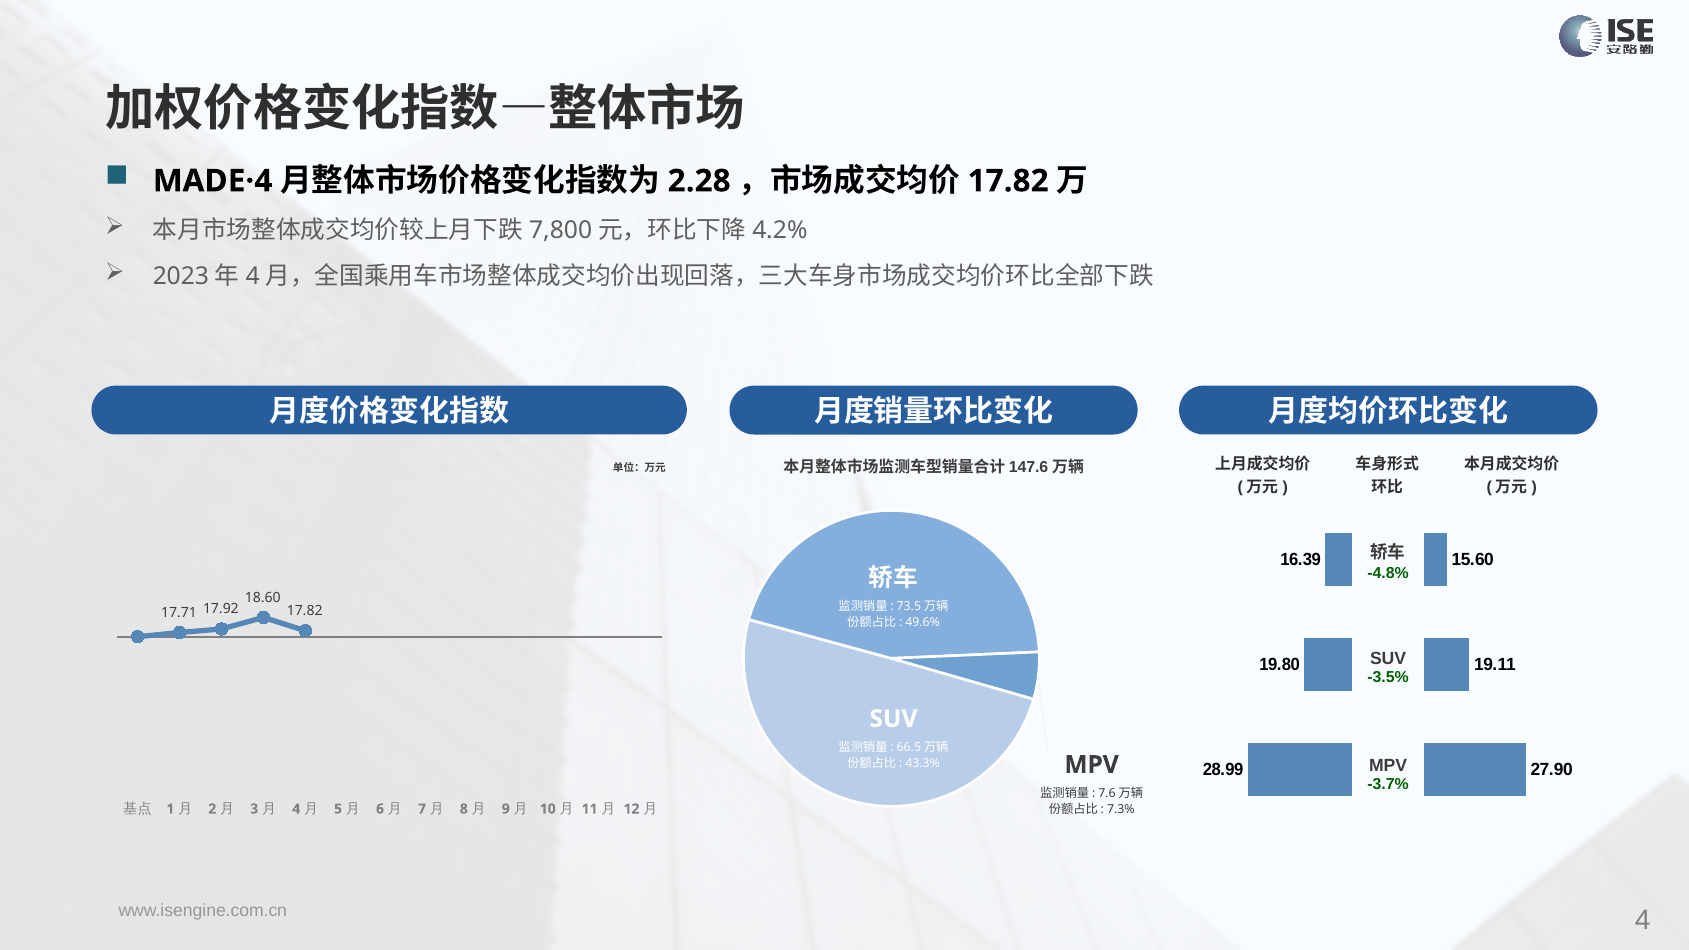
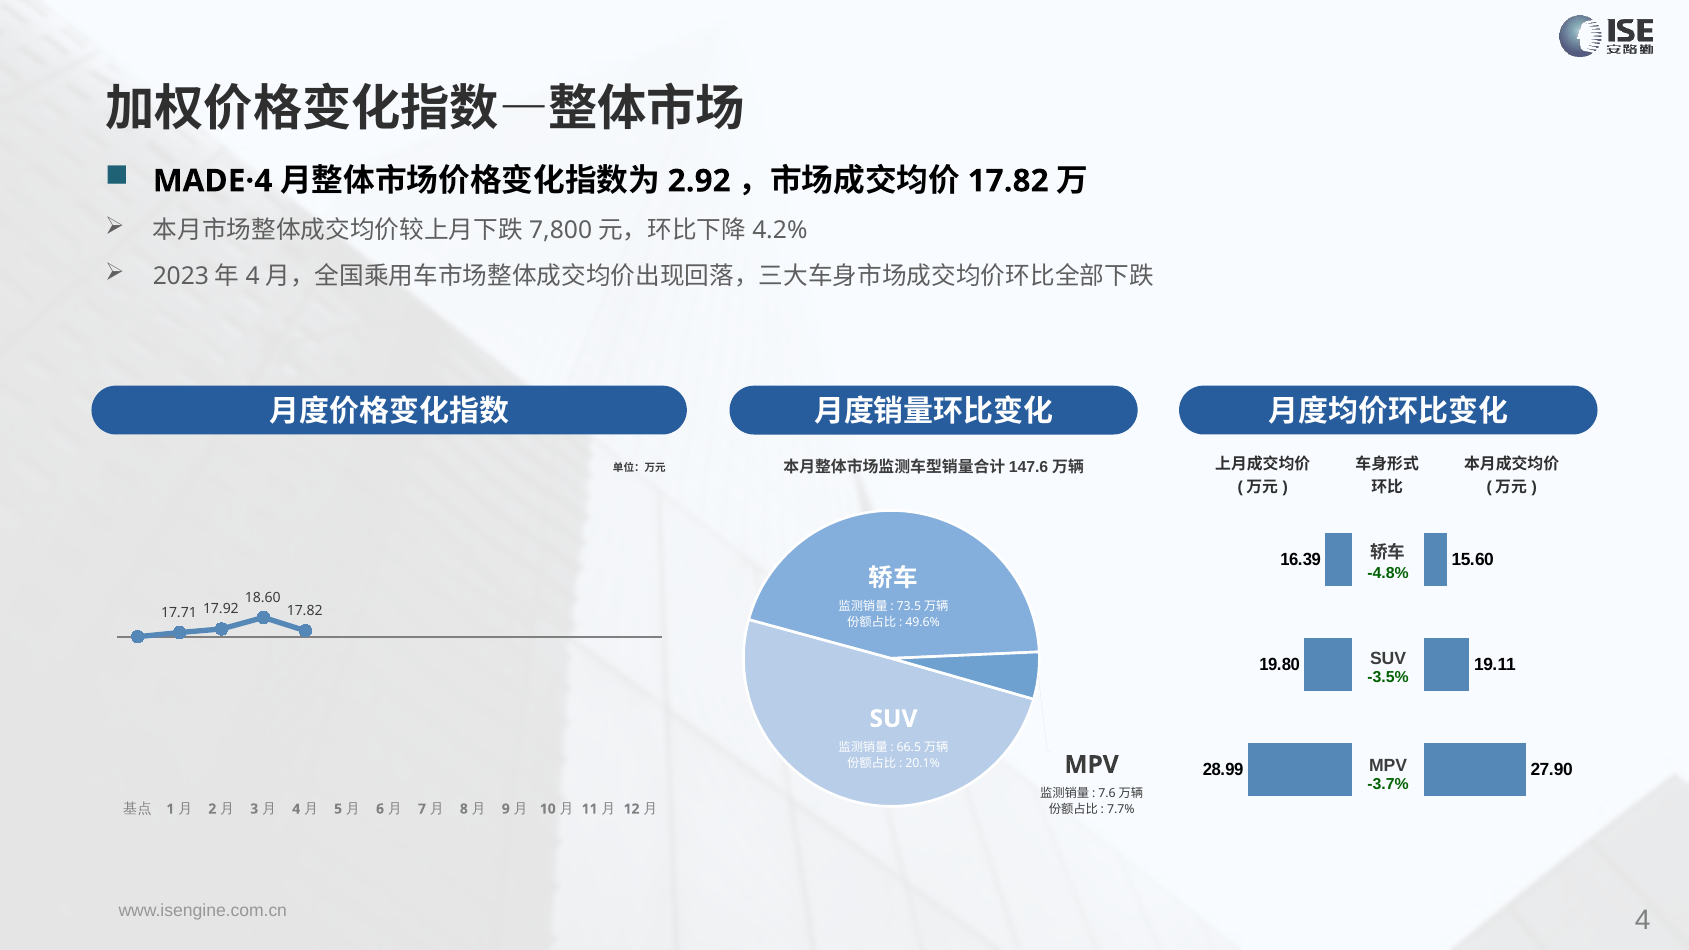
2.28: 2.28 -> 2.92 (699, 181)
43.3%: 43.3% -> 20.1% (923, 763)
7.3%: 7.3% -> 7.7% (1121, 809)
